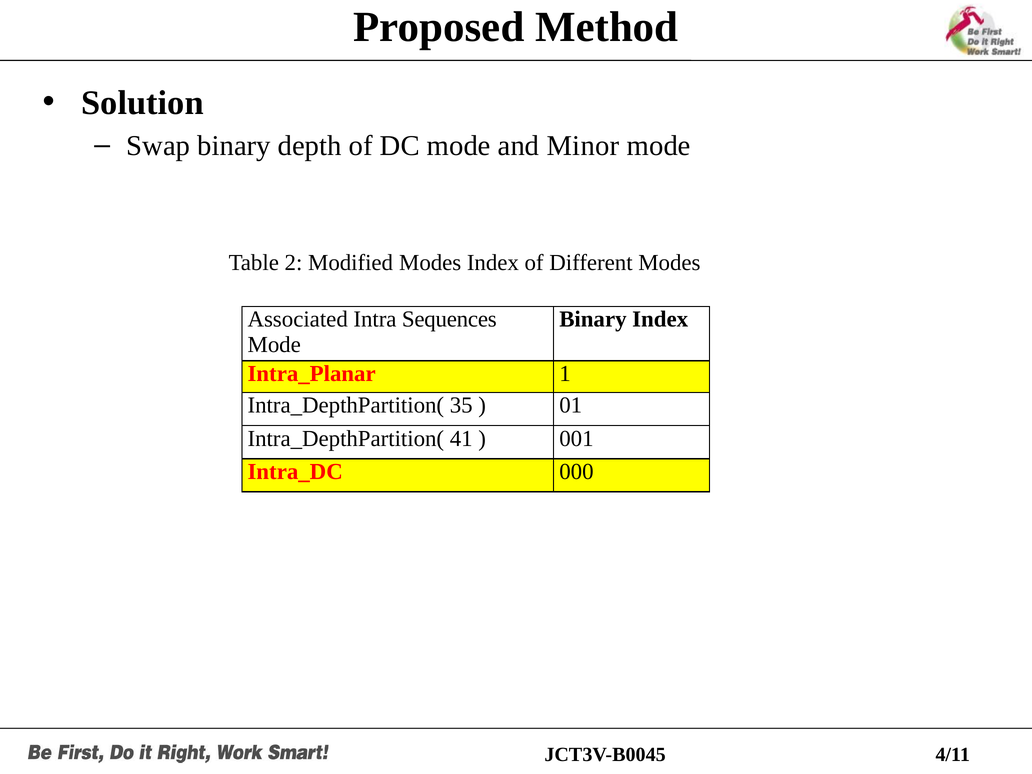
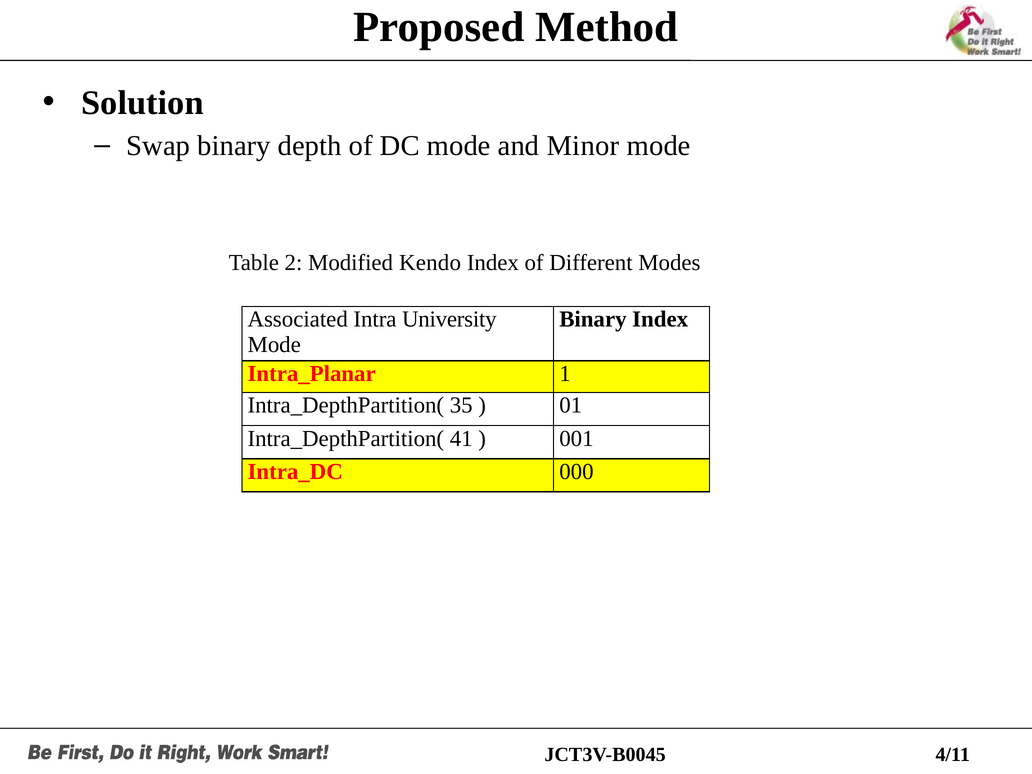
Modified Modes: Modes -> Kendo (430, 263)
Sequences: Sequences -> University (449, 319)
